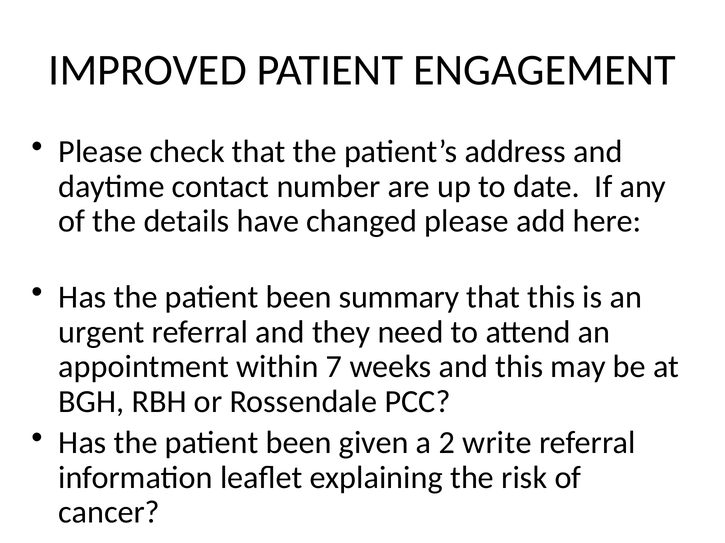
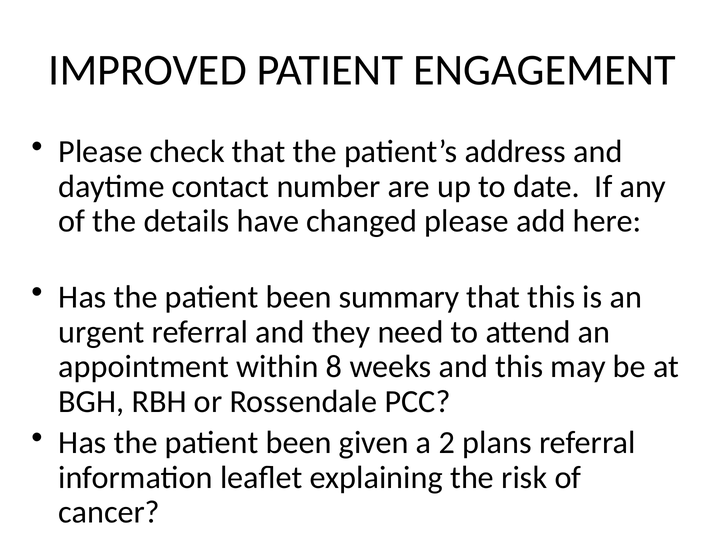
7: 7 -> 8 (334, 367)
write: write -> plans (497, 443)
